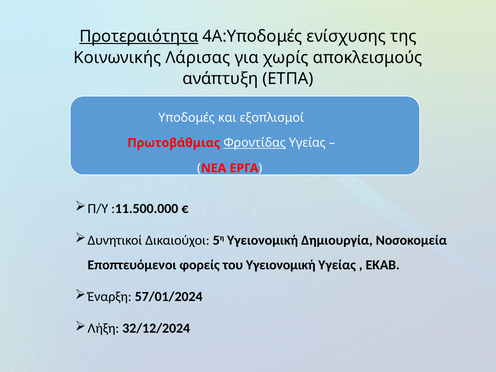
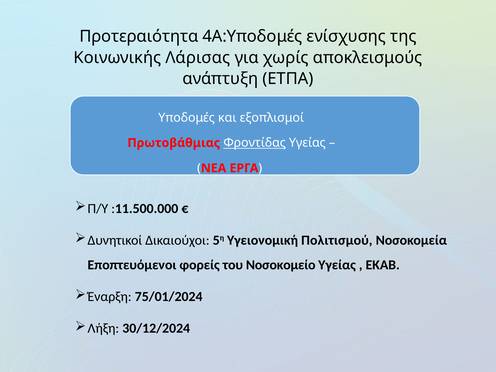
Προτεραιότητα underline: present -> none (139, 36)
Δημιουργία: Δημιουργία -> Πολιτισμού (337, 240)
του Υγειονομική: Υγειονομική -> Νοσοκομείο (281, 265)
57/01/2024: 57/01/2024 -> 75/01/2024 (169, 297)
32/12/2024: 32/12/2024 -> 30/12/2024 (156, 328)
